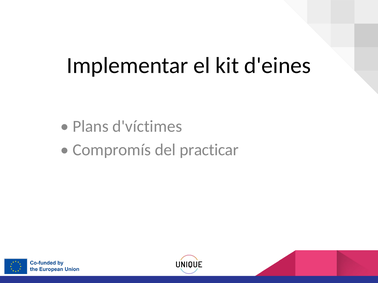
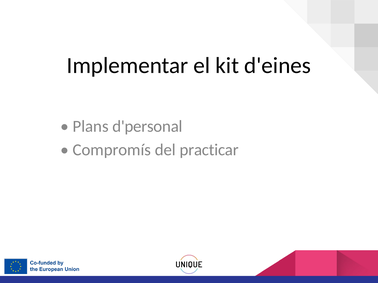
d'víctimes: d'víctimes -> d'personal (147, 127)
